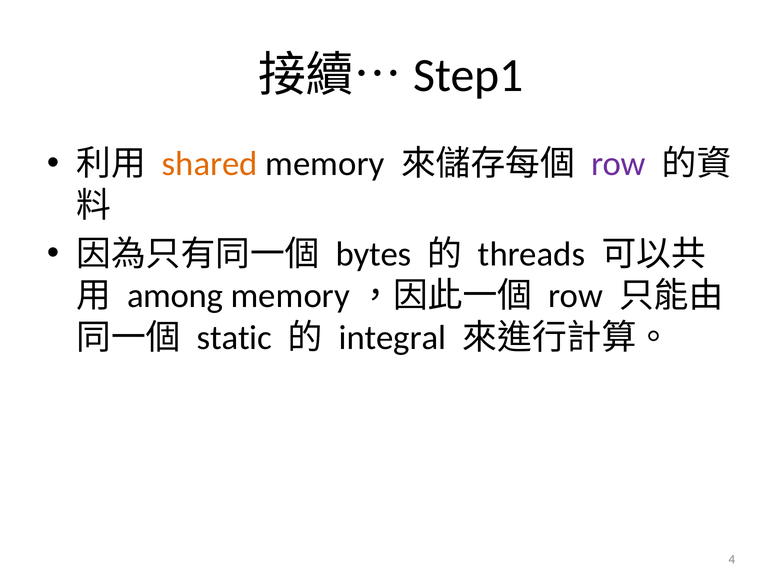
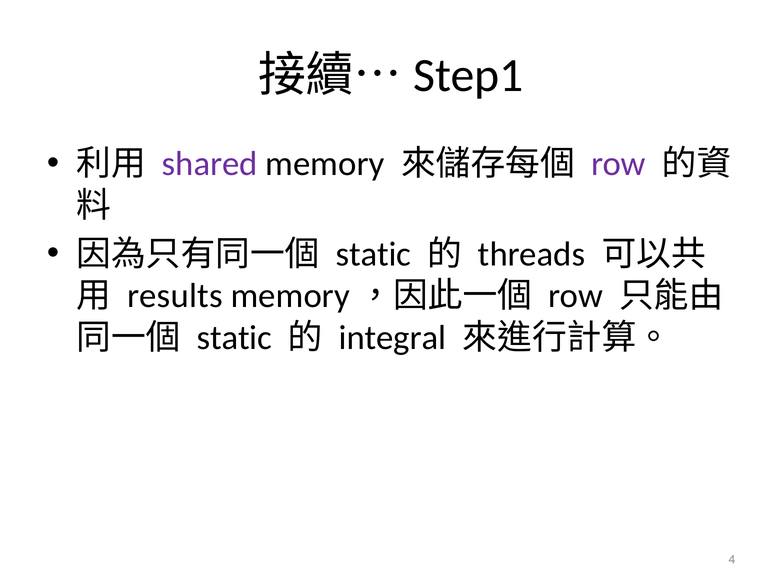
shared colour: orange -> purple (210, 164)
bytes: bytes -> static (373, 254)
among: among -> results (175, 296)
